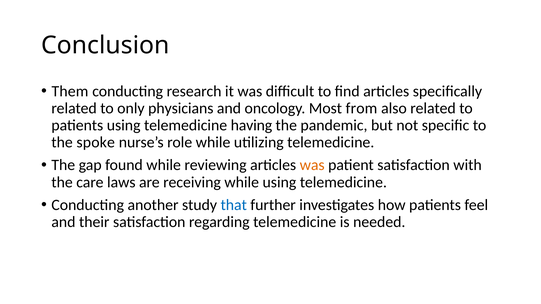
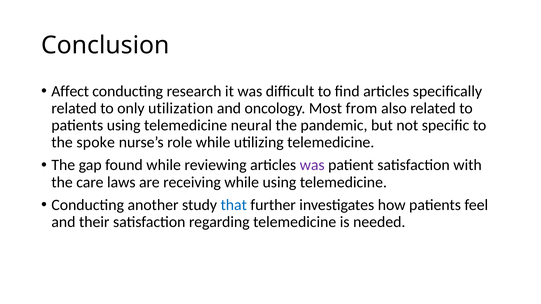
Them: Them -> Affect (70, 91)
physicians: physicians -> utilization (181, 109)
having: having -> neural (251, 126)
was colour: orange -> purple (312, 165)
